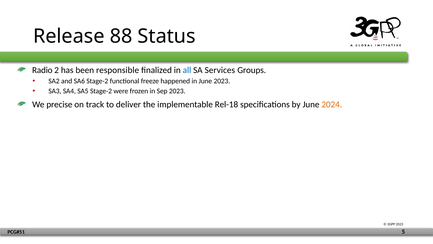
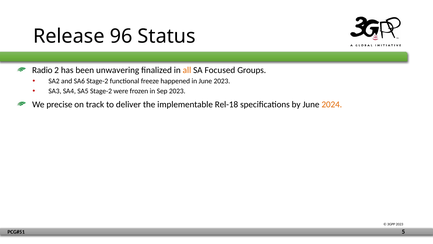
88: 88 -> 96 (121, 36)
responsible: responsible -> unwavering (118, 70)
all colour: blue -> orange (187, 70)
Services: Services -> Focused (220, 70)
